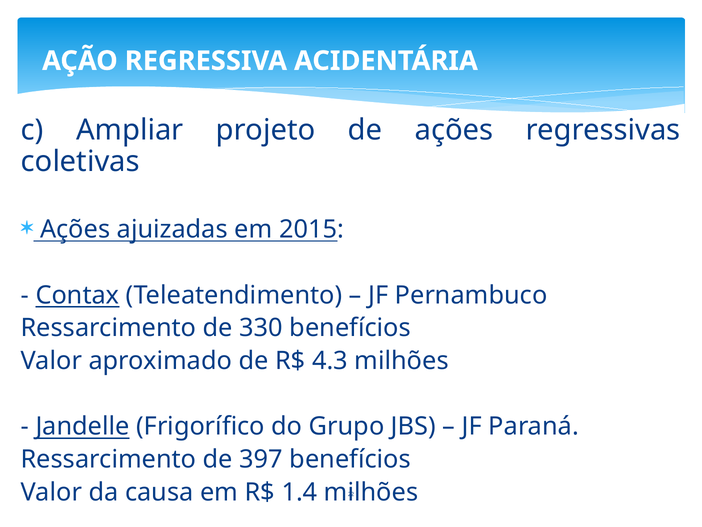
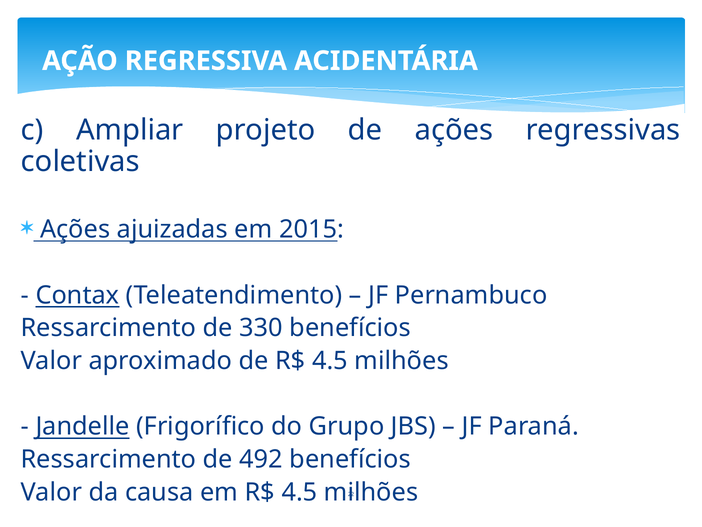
de R$ 4.3: 4.3 -> 4.5 (330, 361)
397: 397 -> 492 (261, 459)
em R$ 1.4: 1.4 -> 4.5 (299, 492)
